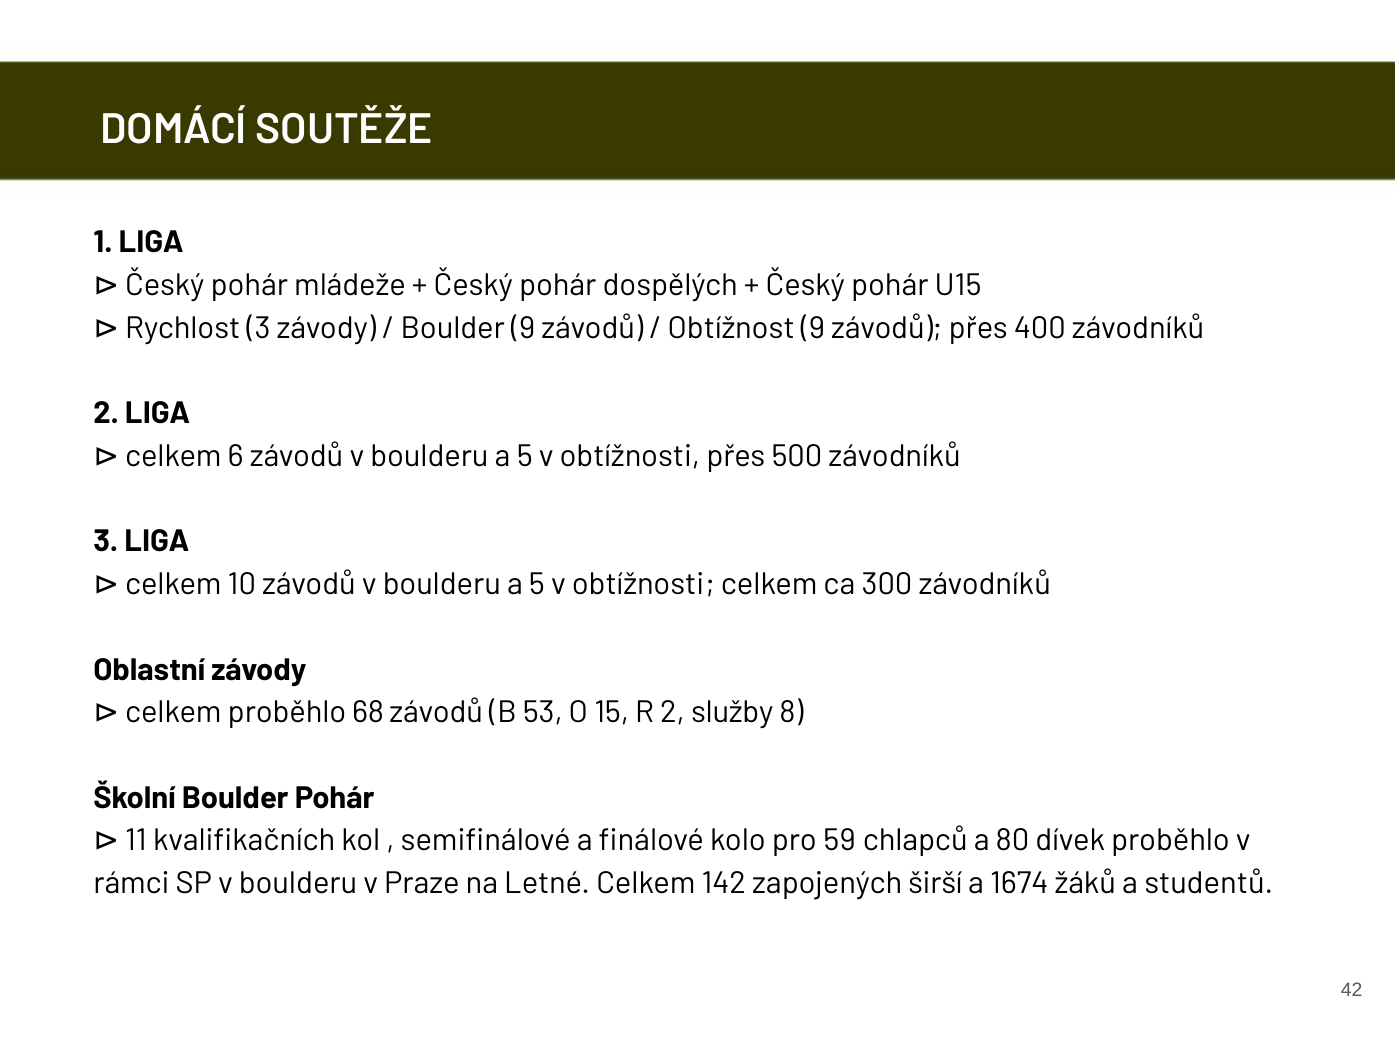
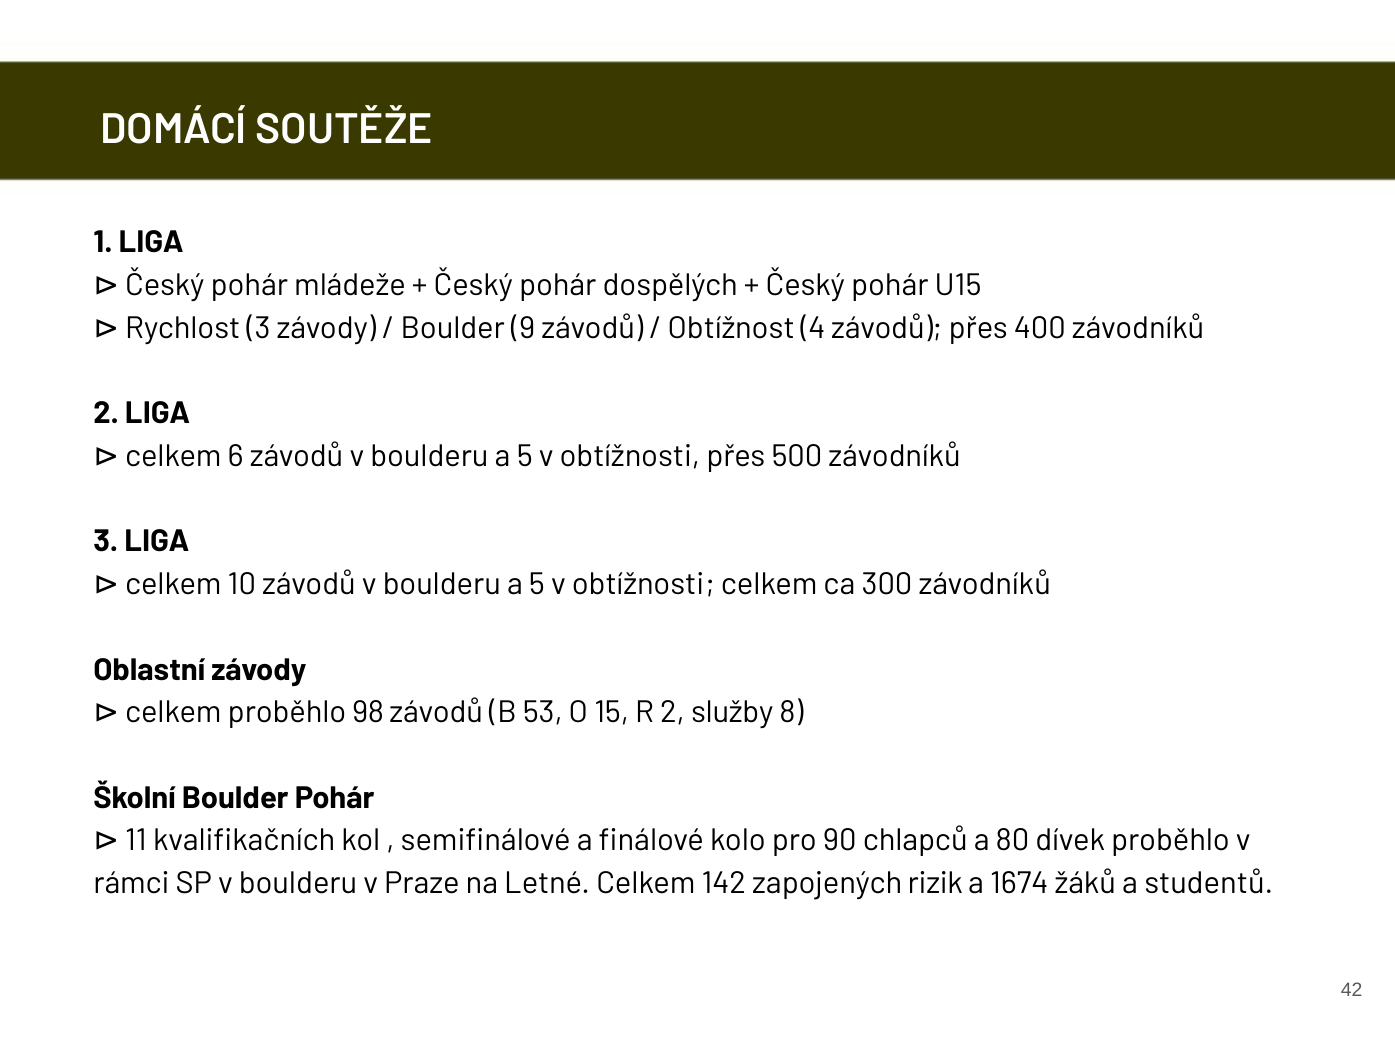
Obtížnost 9: 9 -> 4 (813, 328)
68: 68 -> 98 (368, 713)
59: 59 -> 90 (840, 841)
širší: širší -> rizik (935, 884)
